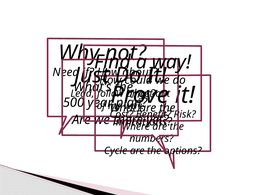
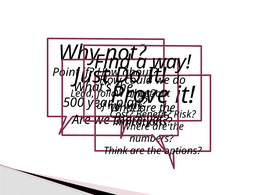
Need: Need -> Point (66, 72)
Cycle: Cycle -> Think (116, 150)
